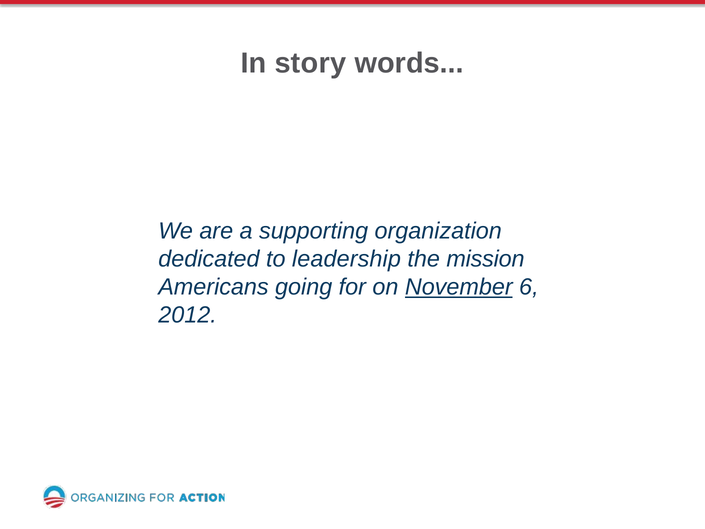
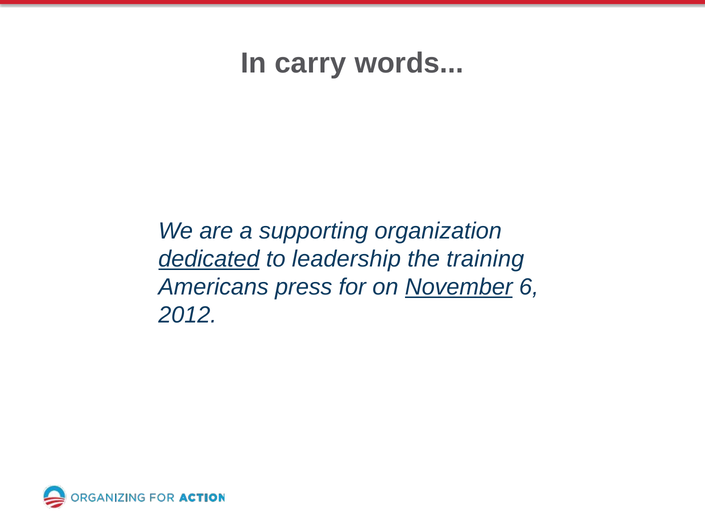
story: story -> carry (310, 63)
dedicated underline: none -> present (209, 259)
mission: mission -> training (485, 259)
going: going -> press (304, 287)
